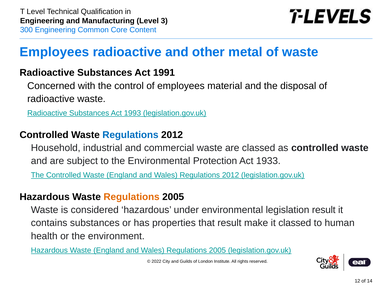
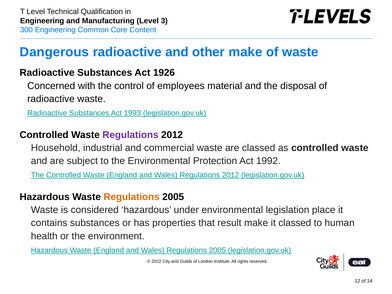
Employees: Employees -> Dangerous (54, 52)
other metal: metal -> make (245, 52)
1991: 1991 -> 1926 (164, 73)
Regulations colour: blue -> purple (130, 135)
1933: 1933 -> 1992 (268, 161)
legislation result: result -> place (324, 210)
